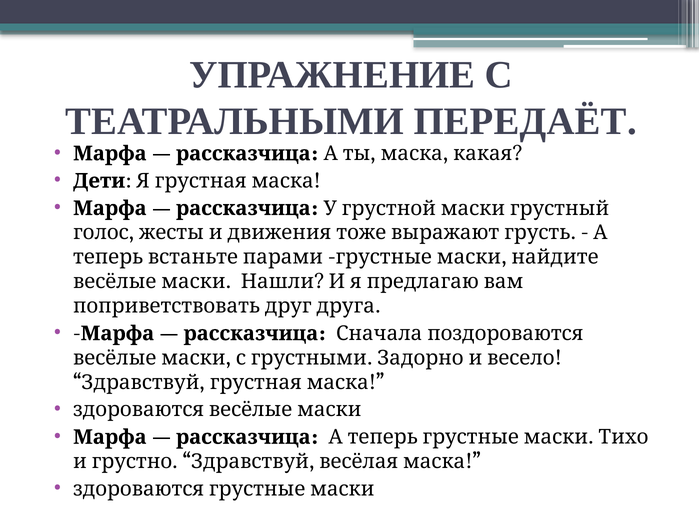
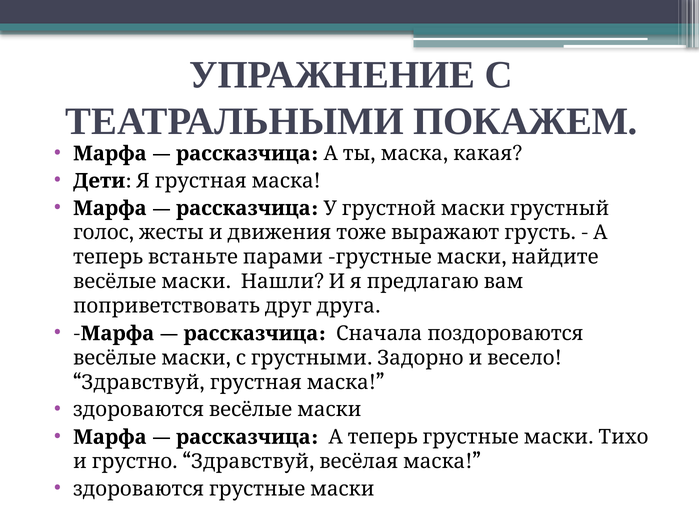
ПЕРЕДАЁТ: ПЕРЕДАЁТ -> ПОКАЖЕМ (525, 122)
